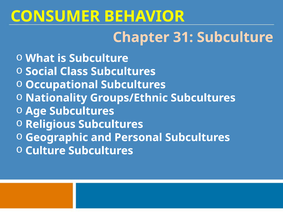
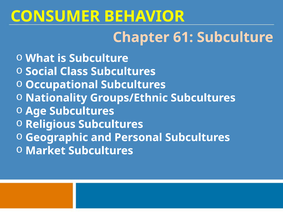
31: 31 -> 61 (183, 37)
Culture: Culture -> Market (45, 151)
